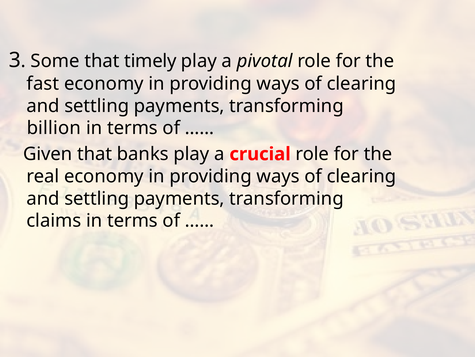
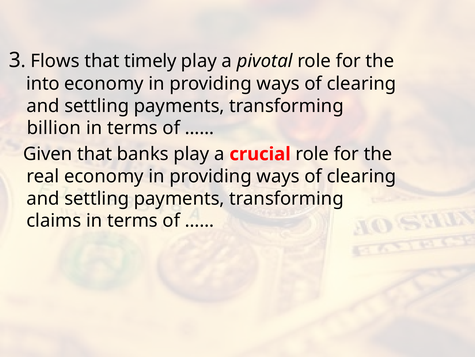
Some: Some -> Flows (55, 61)
fast: fast -> into (43, 84)
